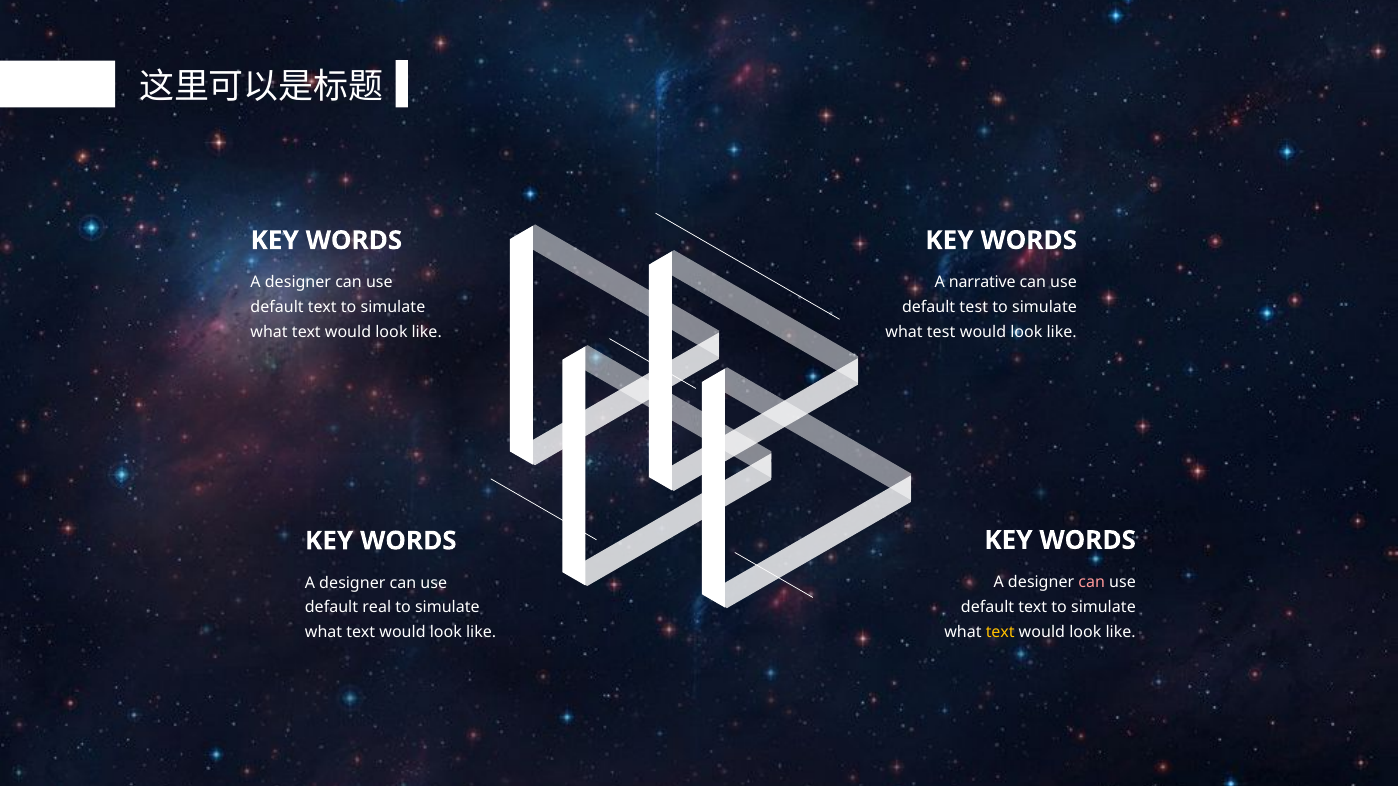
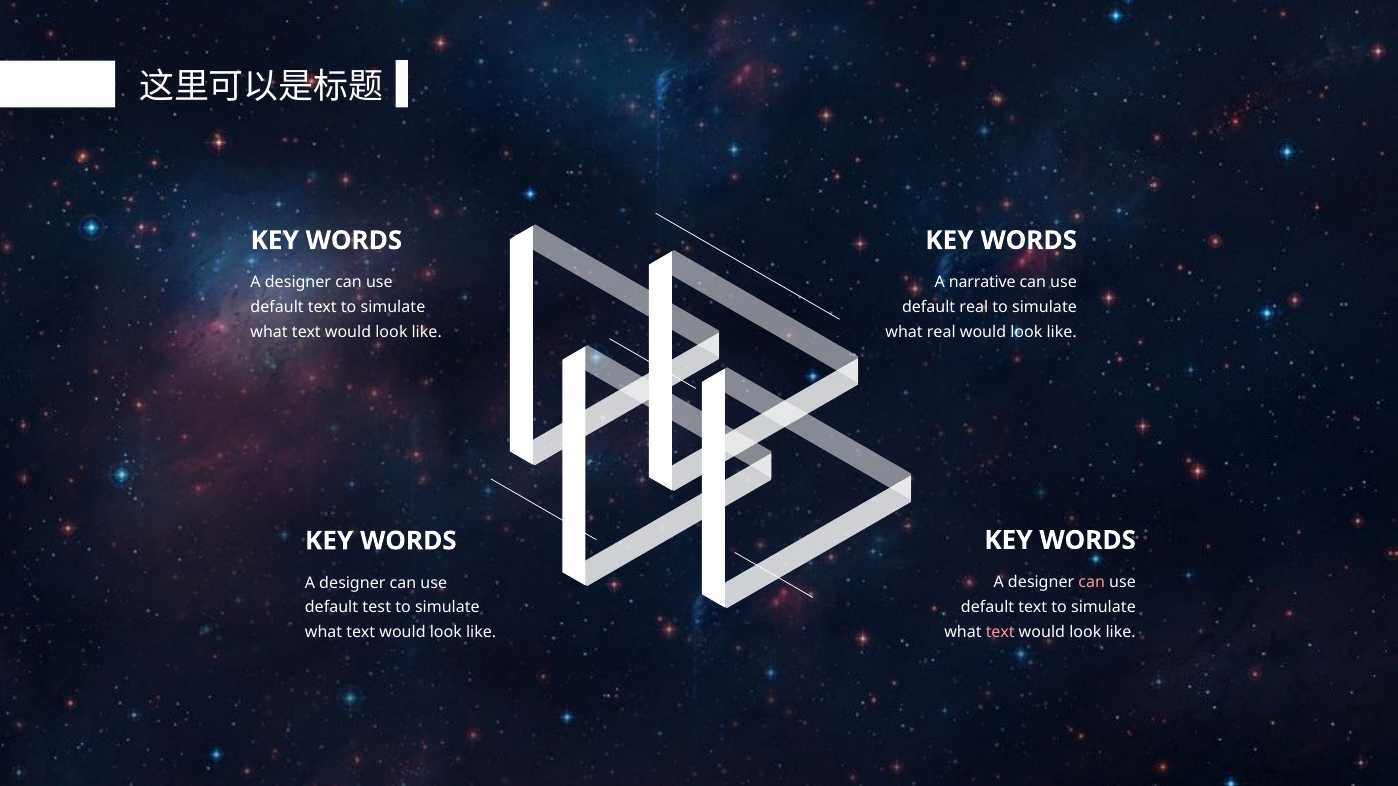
default test: test -> real (974, 307)
what test: test -> real (941, 332)
real: real -> test (377, 608)
text colour: yellow -> pink (1000, 632)
